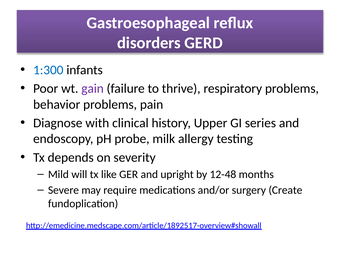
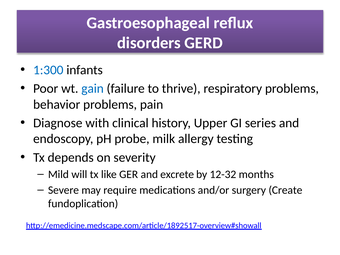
gain colour: purple -> blue (93, 89)
upright: upright -> excrete (177, 174)
12-48: 12-48 -> 12-32 (223, 174)
